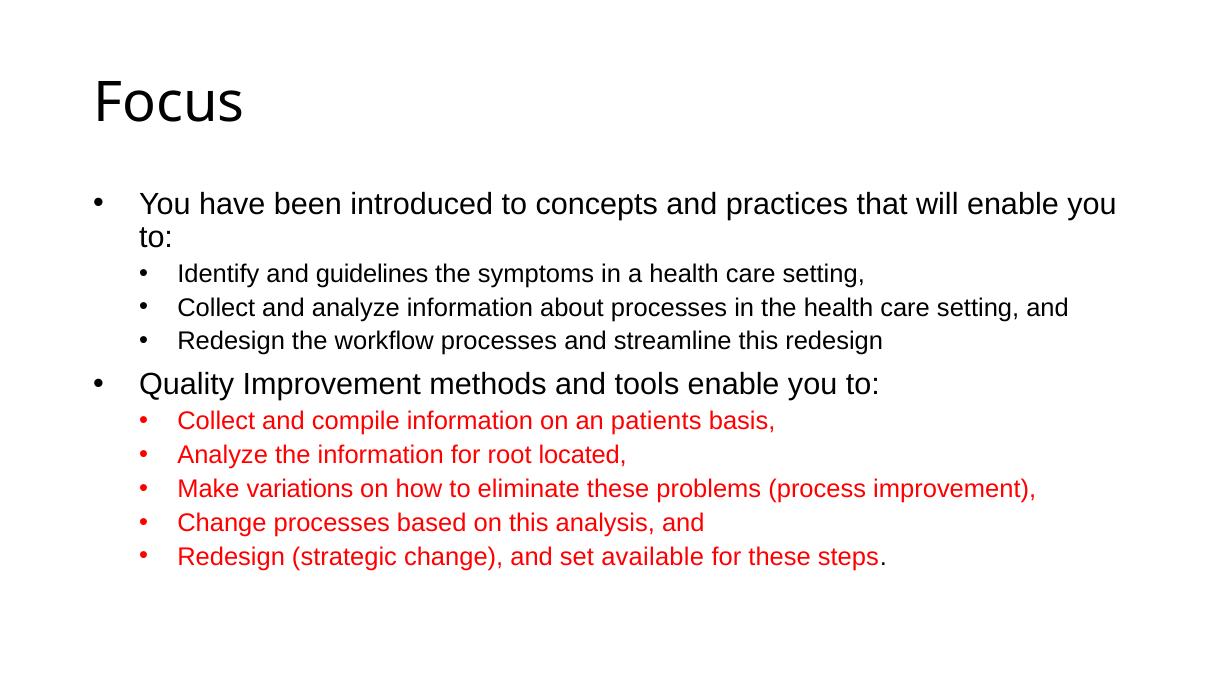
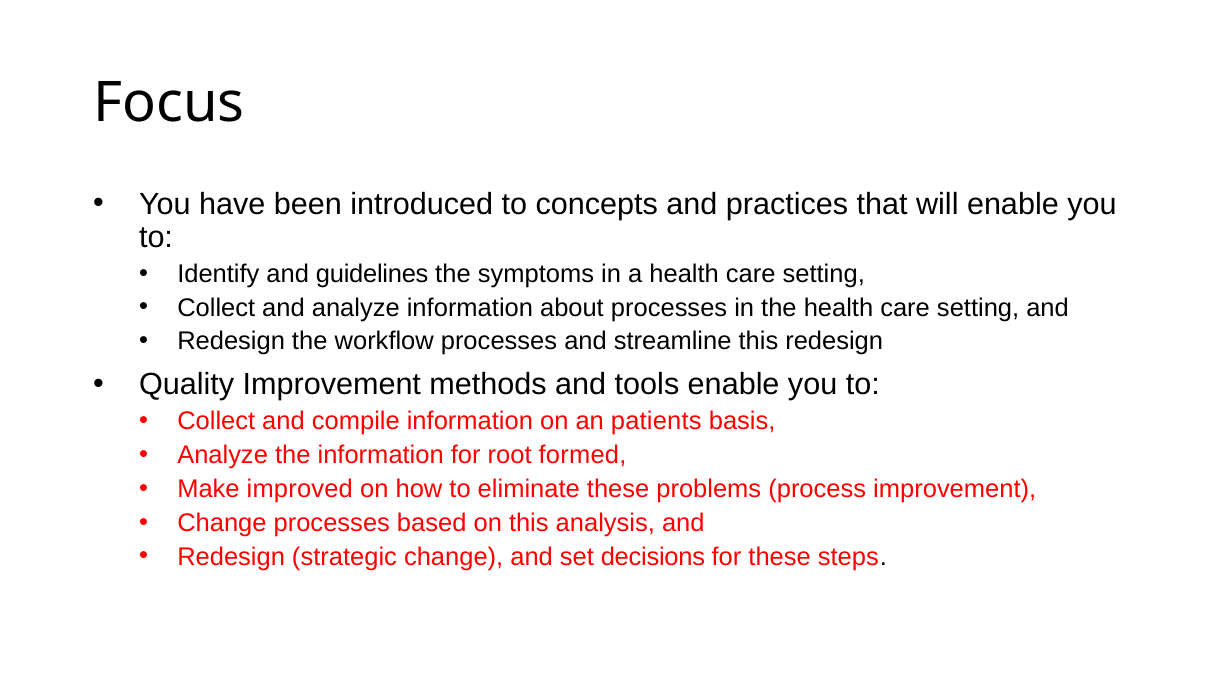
located: located -> formed (583, 455)
variations: variations -> improved (300, 489)
available: available -> decisions (653, 557)
